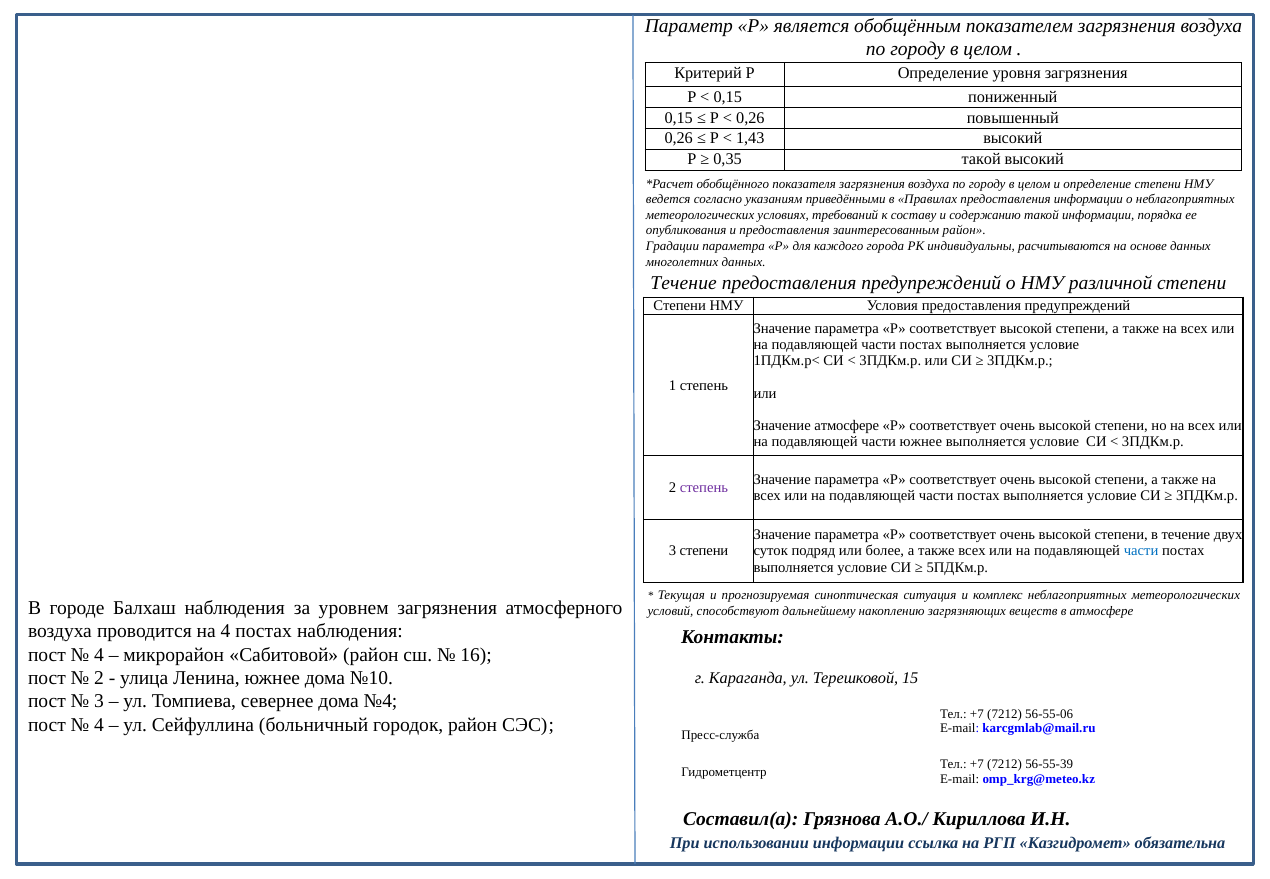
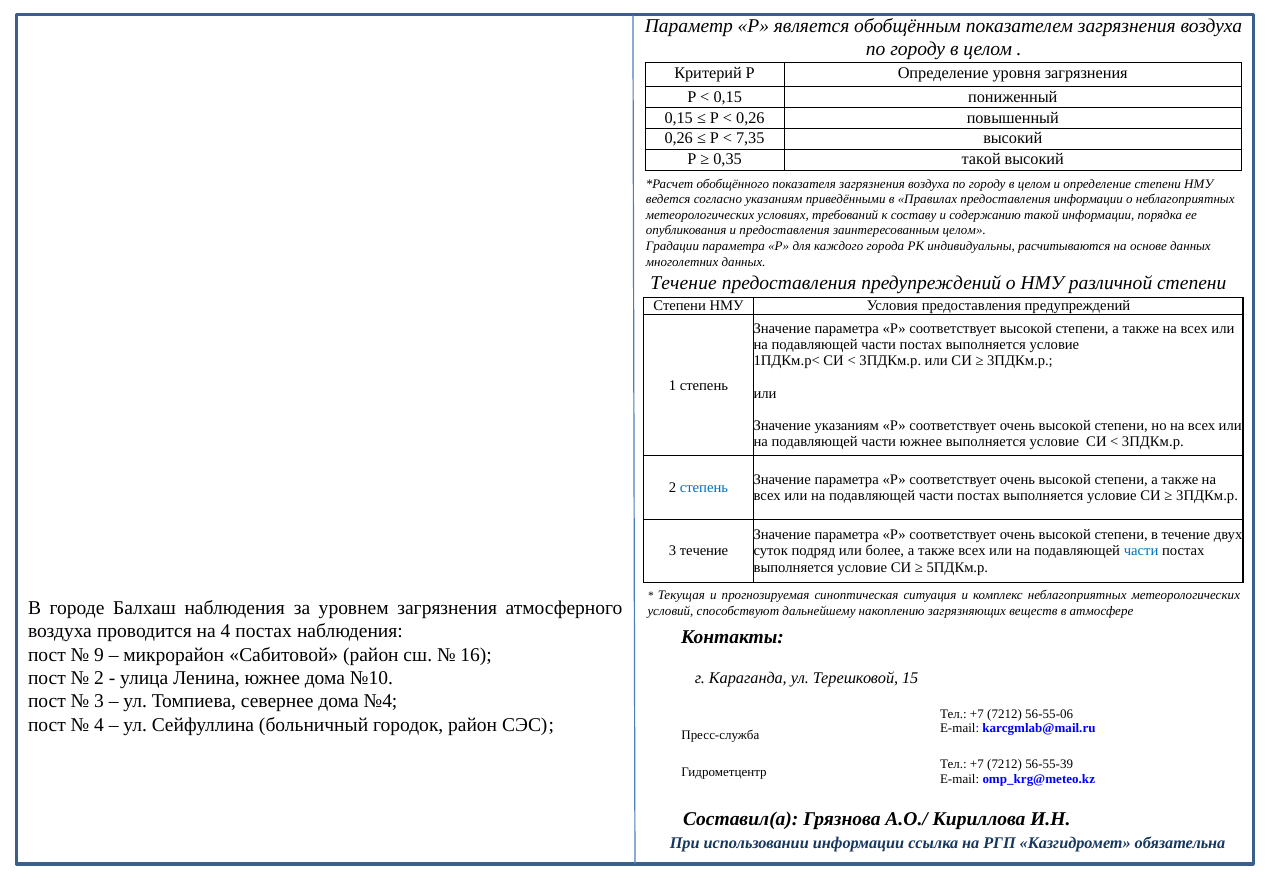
1,43: 1,43 -> 7,35 (750, 139)
заинтересованным район: район -> целом (964, 231)
Значение атмосфере: атмосфере -> указаниям (847, 426)
степень colour: purple -> blue (704, 488)
3 степени: степени -> течение (704, 551)
4: 4 -> 9 (99, 655)
